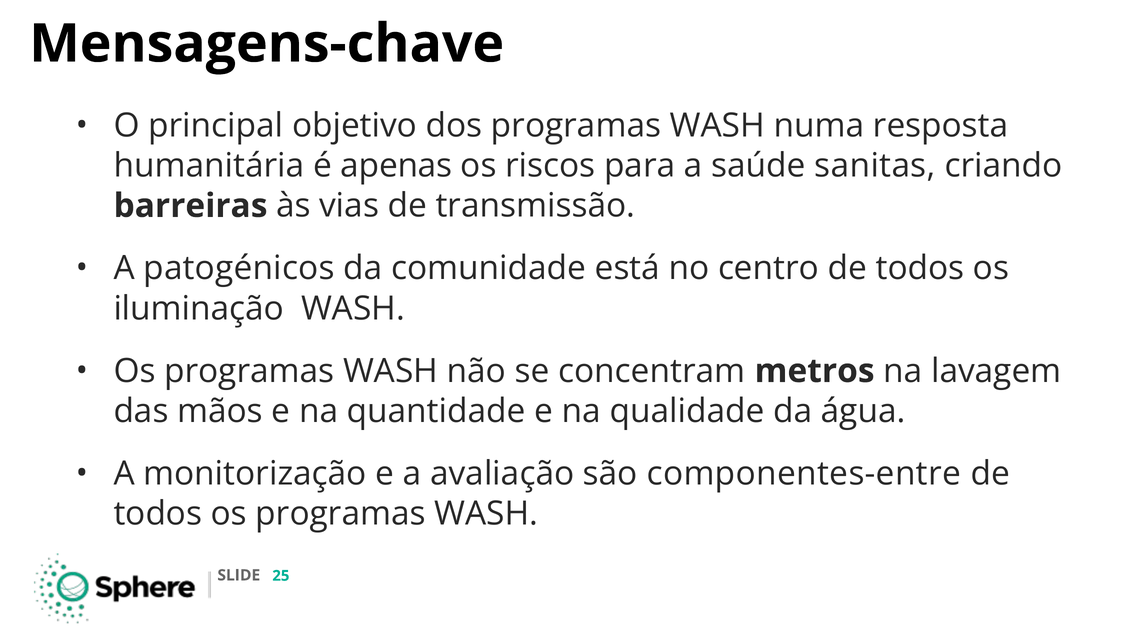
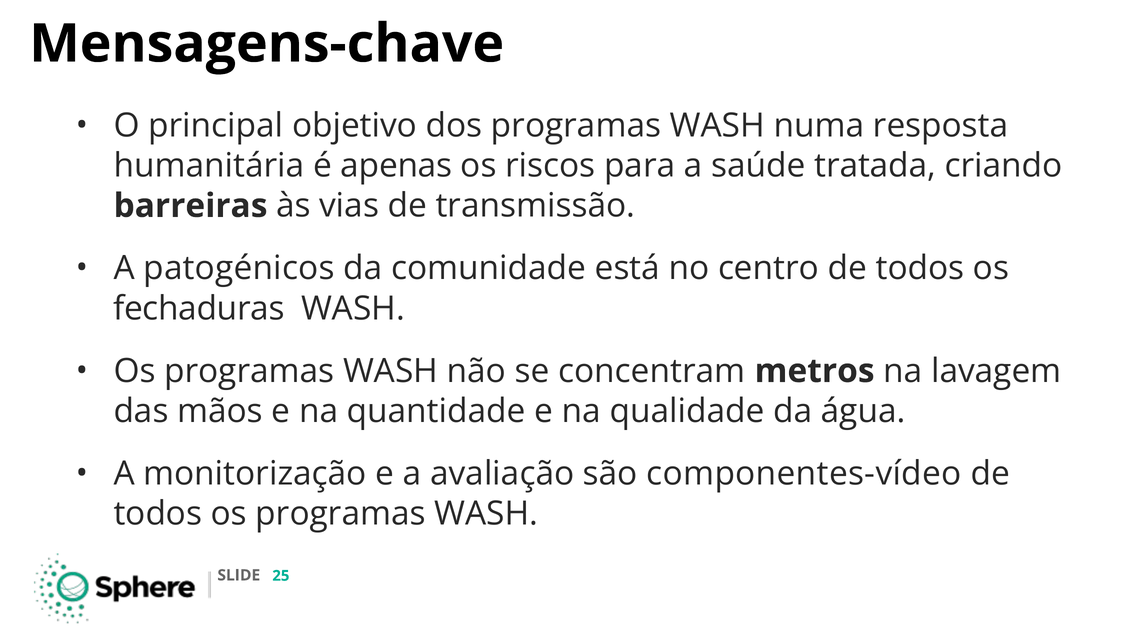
sanitas: sanitas -> tratada (875, 166)
iluminação: iluminação -> fechaduras (199, 309)
componentes-entre: componentes-entre -> componentes-vídeo (804, 474)
